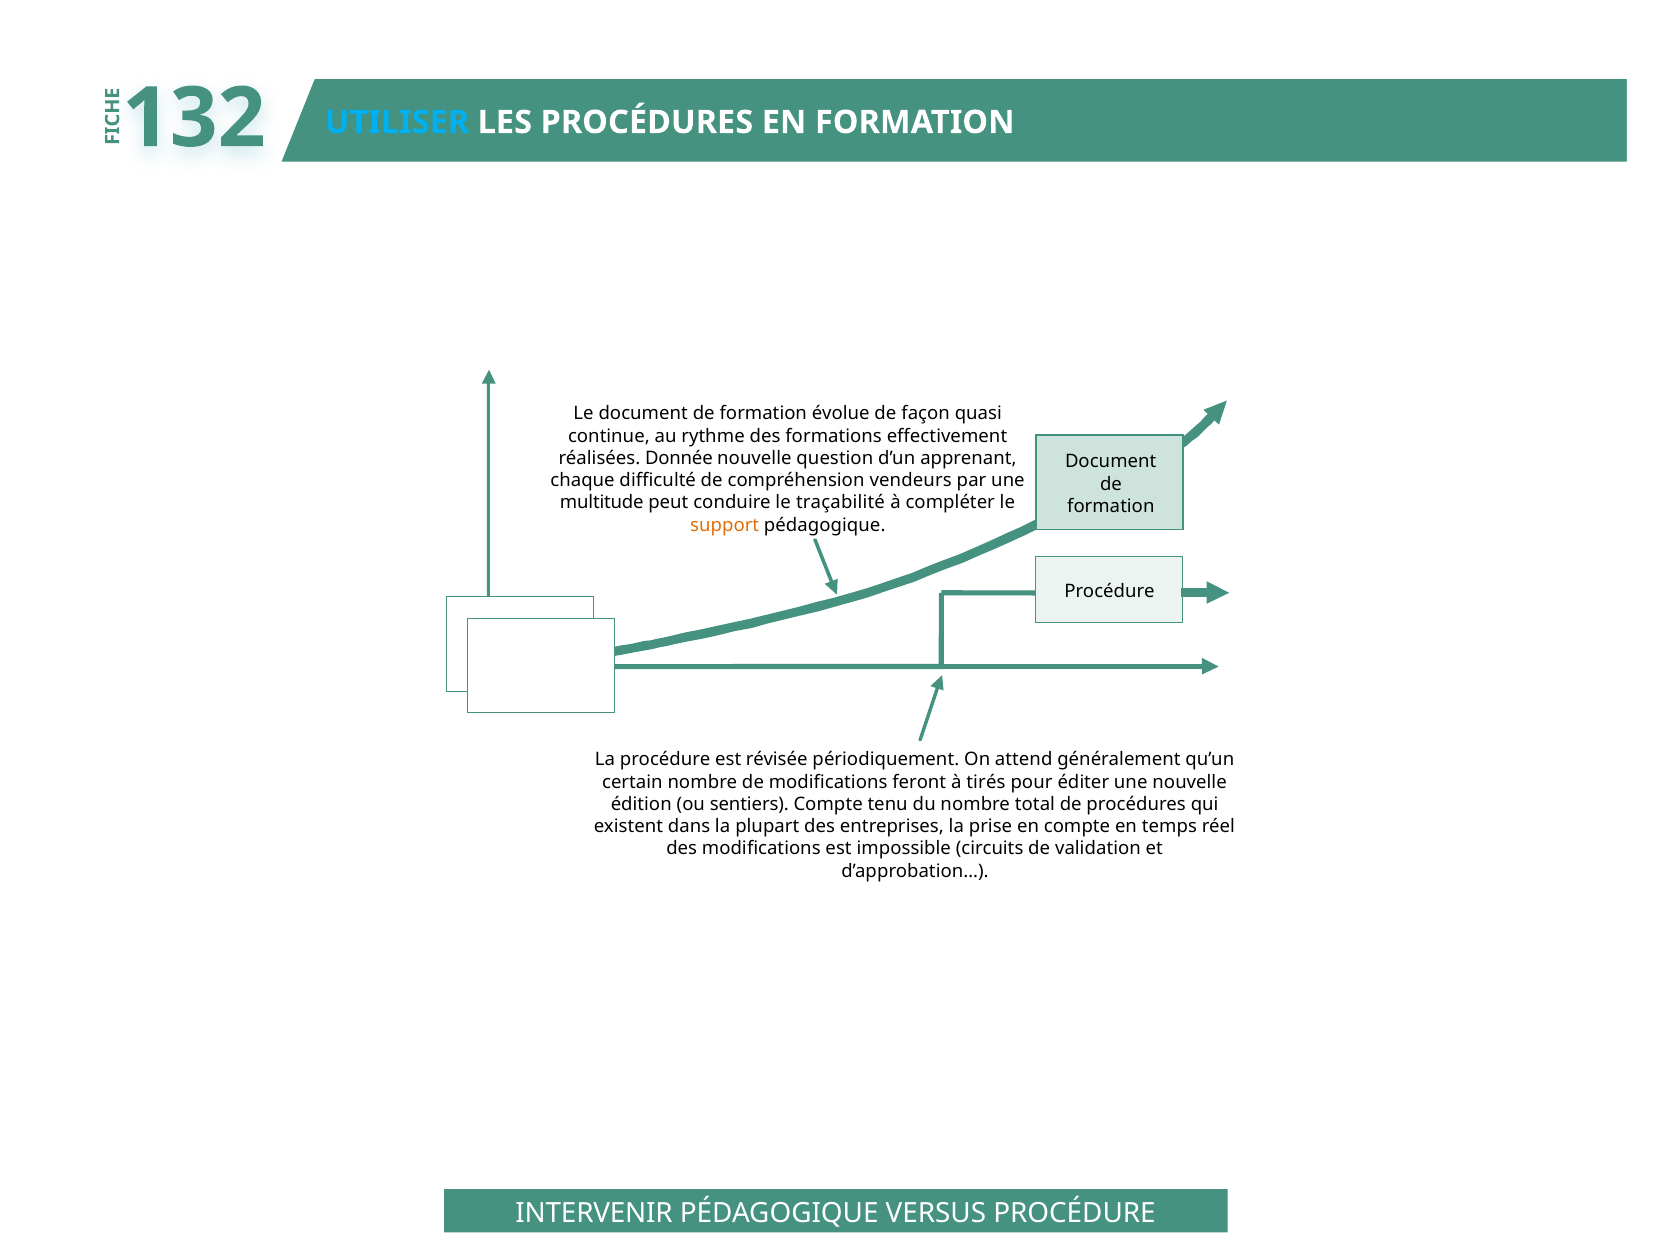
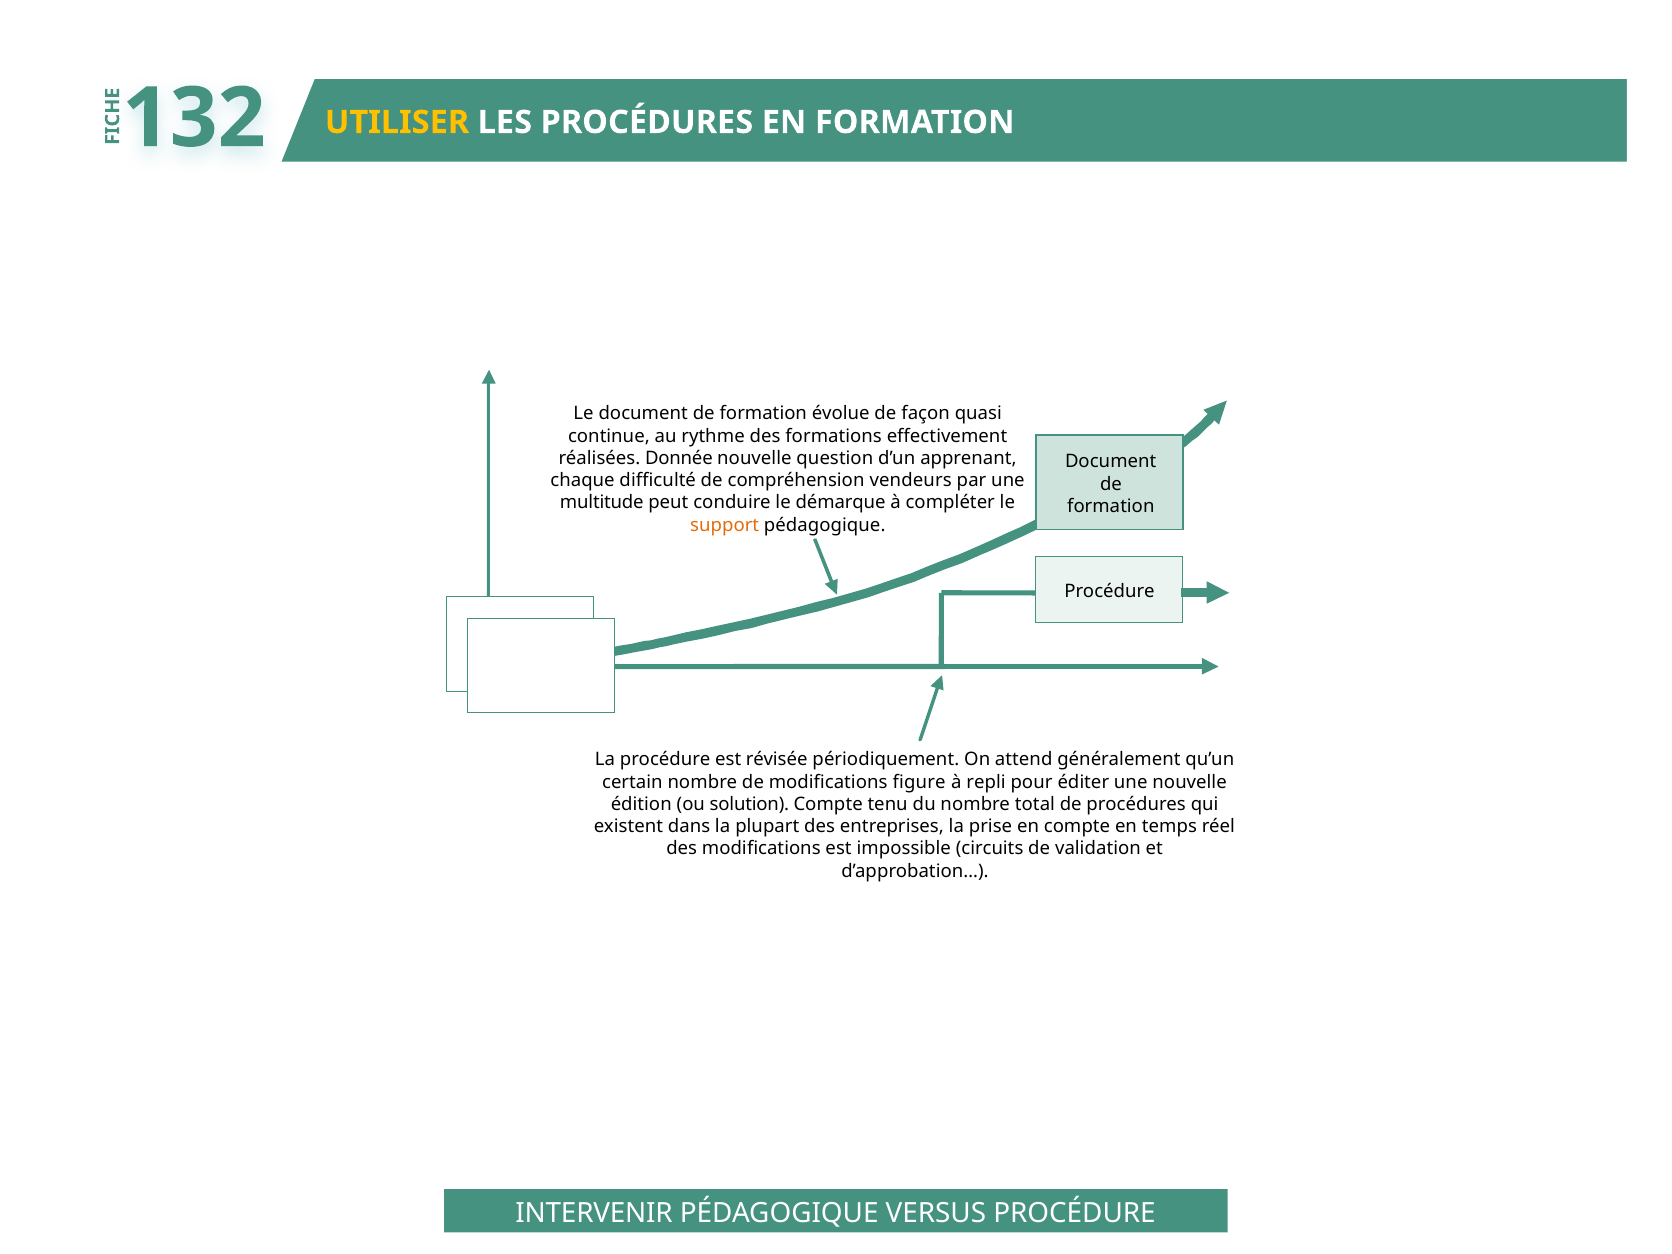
UTILISER colour: light blue -> yellow (397, 122)
traçabilité: traçabilité -> démarque (841, 503)
feront: feront -> figure (919, 782)
tirés: tirés -> repli (986, 782)
sentiers: sentiers -> solution (749, 804)
